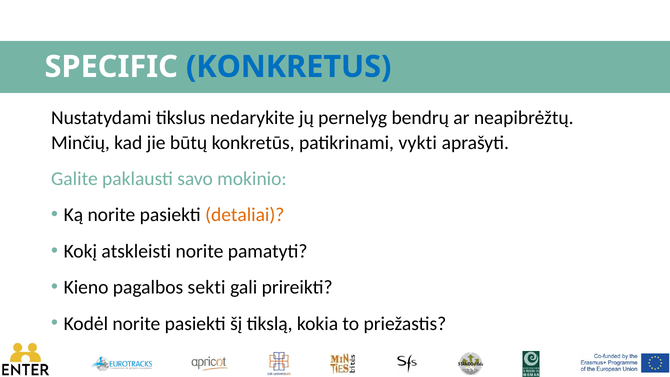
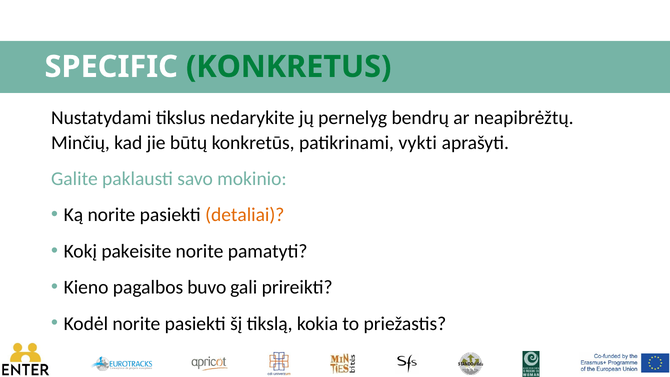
KONKRETUS colour: blue -> green (289, 67)
atskleisti: atskleisti -> pakeisite (136, 251)
sekti: sekti -> buvo (207, 287)
